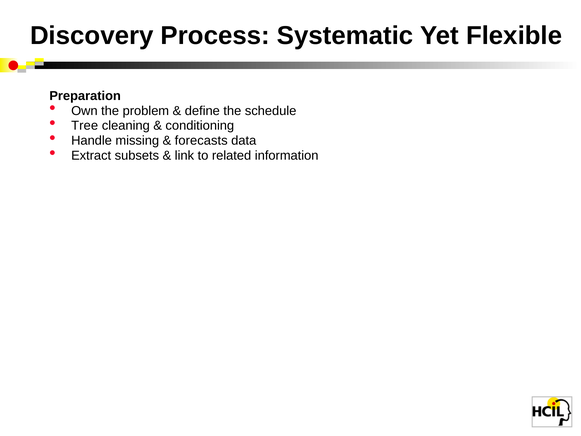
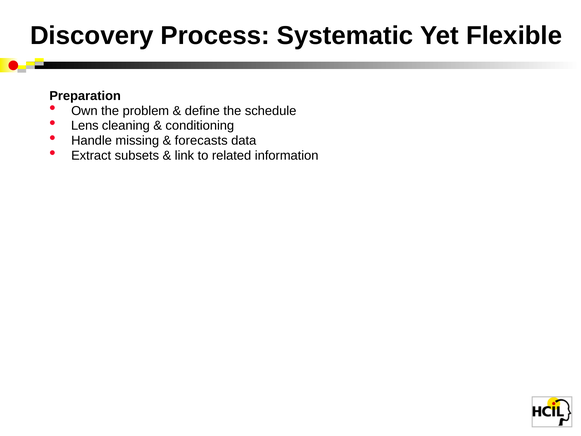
Tree: Tree -> Lens (85, 126)
